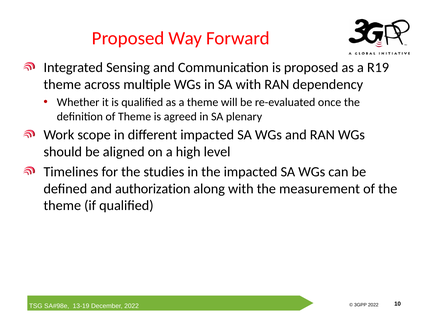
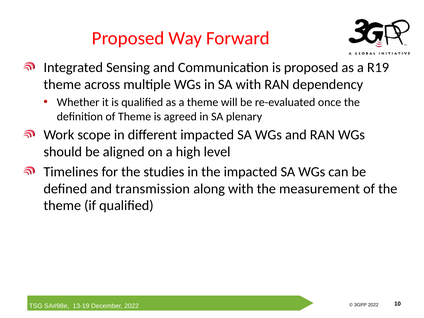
authorization: authorization -> transmission (153, 189)
